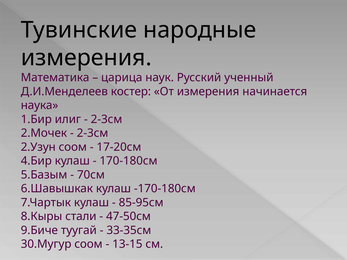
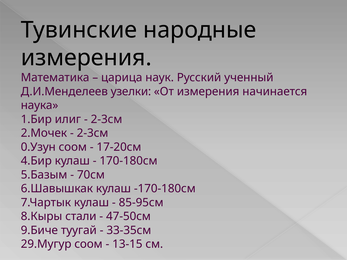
костер: костер -> узелки (131, 92)
2.Узун: 2.Узун -> 0.Узун (38, 147)
30.Мугур: 30.Мугур -> 29.Мугур (46, 244)
